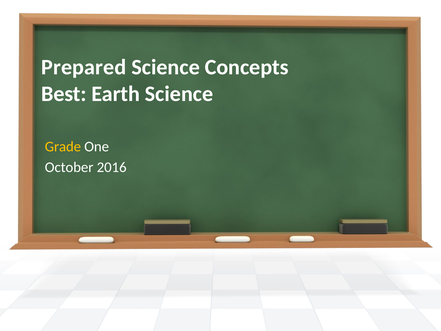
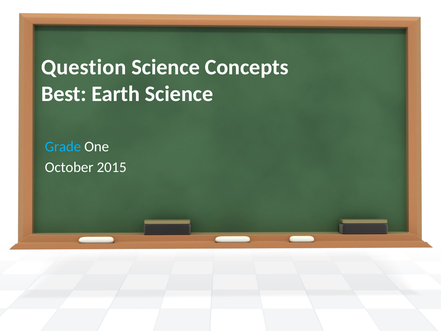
Prepared: Prepared -> Question (84, 67)
Grade colour: yellow -> light blue (63, 147)
2016: 2016 -> 2015 (112, 167)
